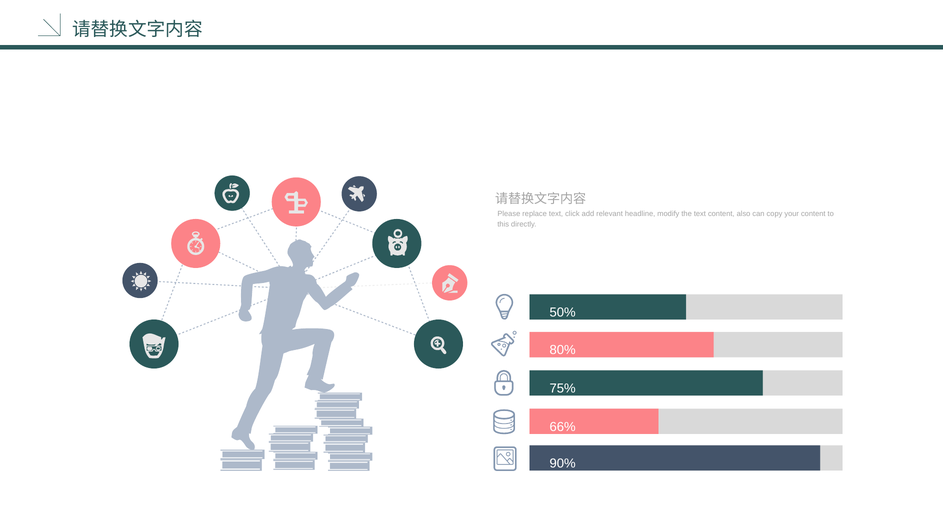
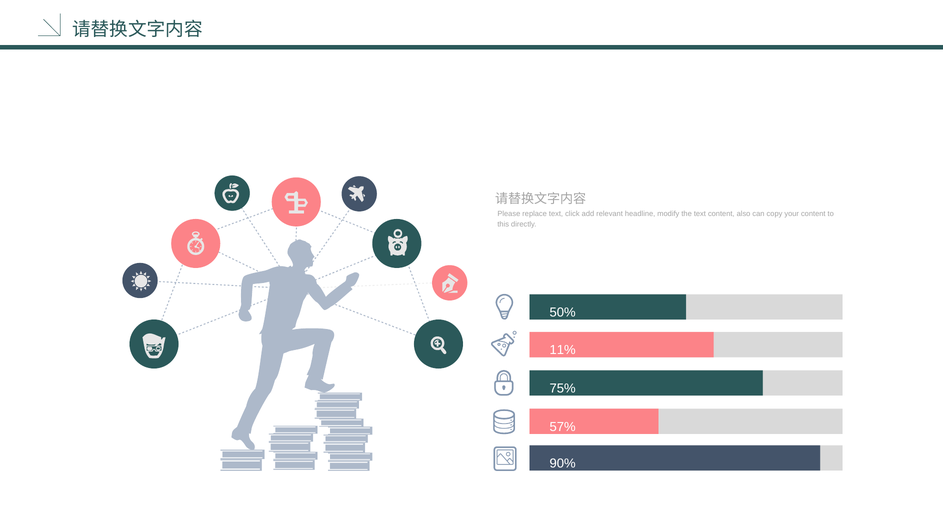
80%: 80% -> 11% (563, 350)
66%: 66% -> 57% (563, 427)
